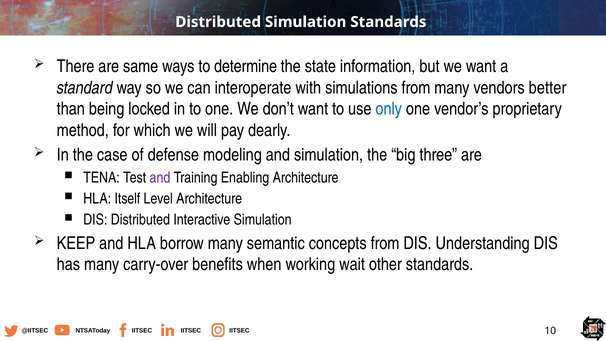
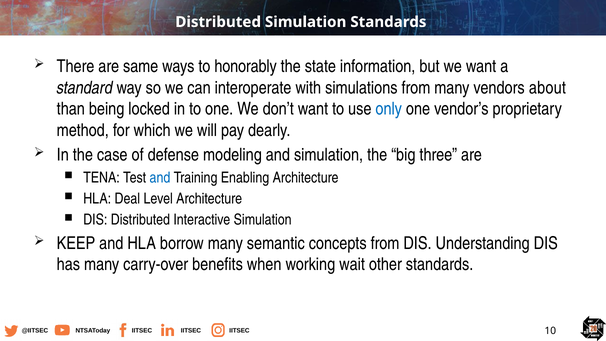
determine: determine -> honorably (246, 66)
better: better -> about (547, 88)
and colour: purple -> blue (160, 177)
Itself: Itself -> Deal (127, 199)
